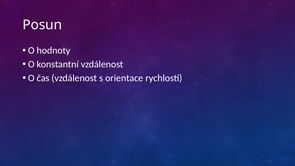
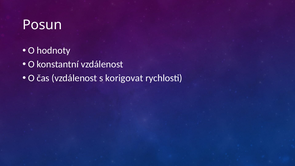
orientace: orientace -> korigovat (124, 78)
